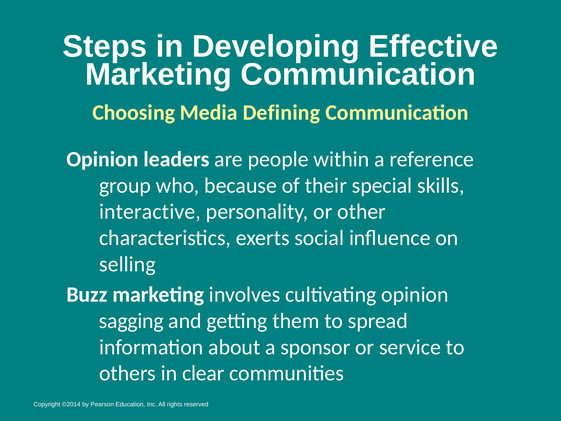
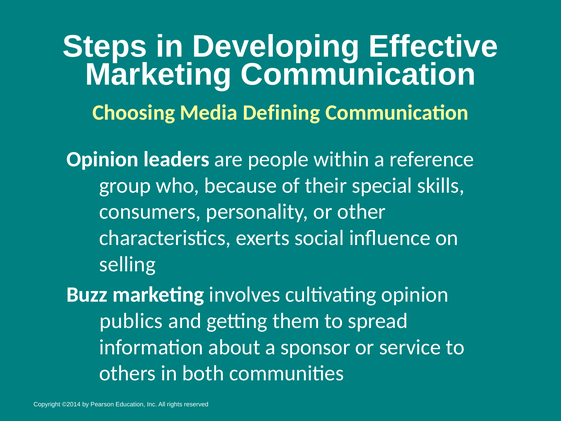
interactive: interactive -> consumers (150, 212)
sagging: sagging -> publics (131, 321)
clear: clear -> both (203, 373)
